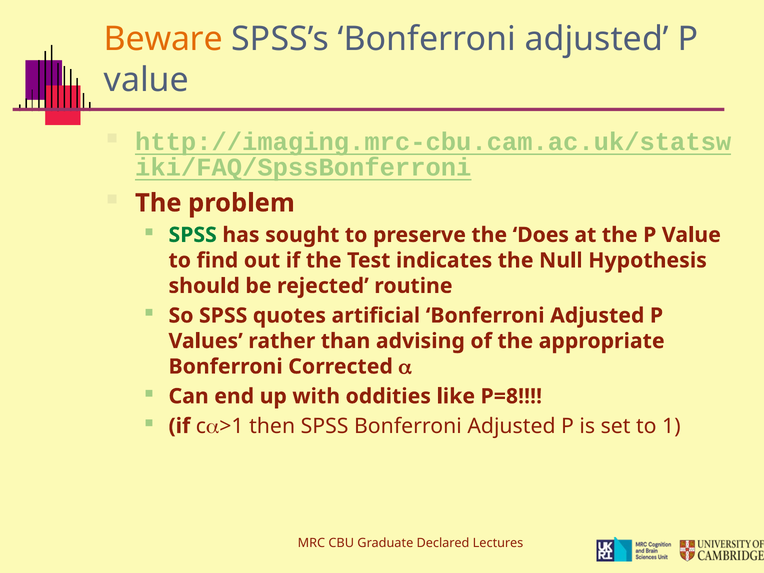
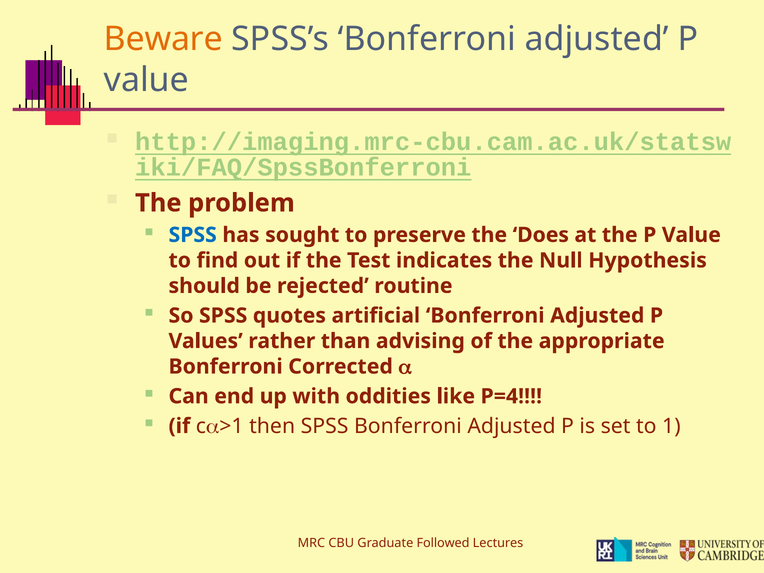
SPSS colour: green -> blue (193, 235)
P=8: P=8 -> P=4 (511, 396)
Declared: Declared -> Followed (443, 543)
